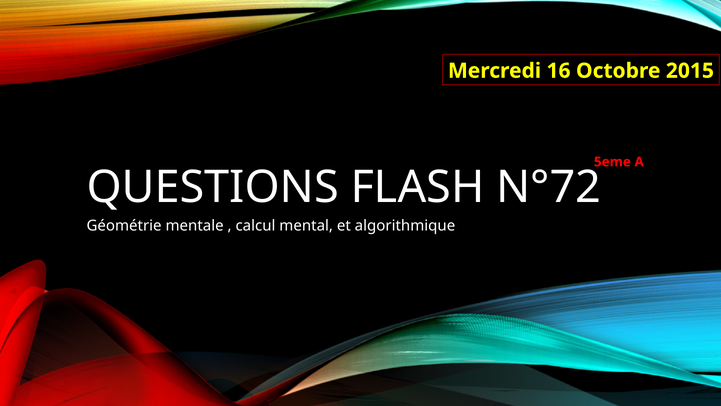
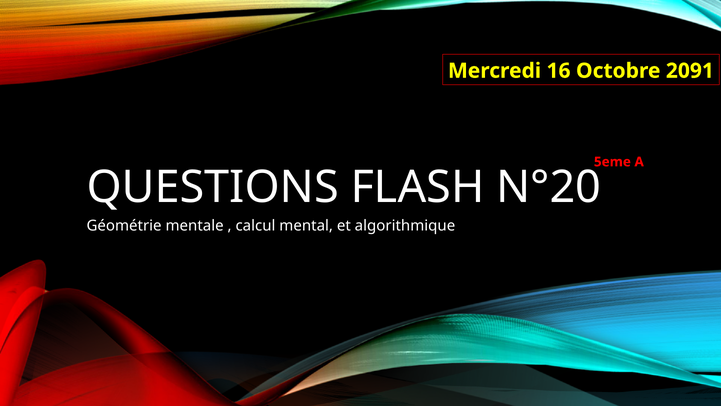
2015: 2015 -> 2091 (690, 71)
N°72: N°72 -> N°20 (549, 187)
